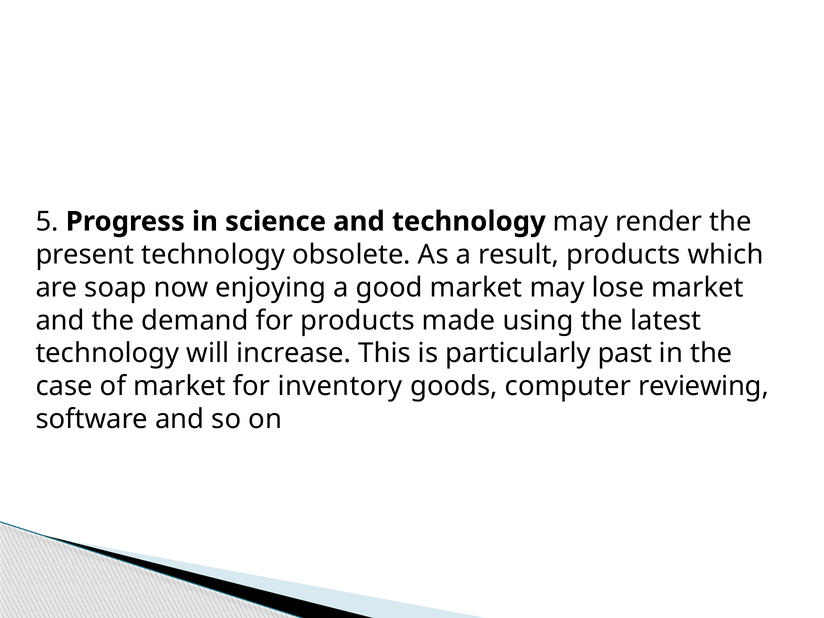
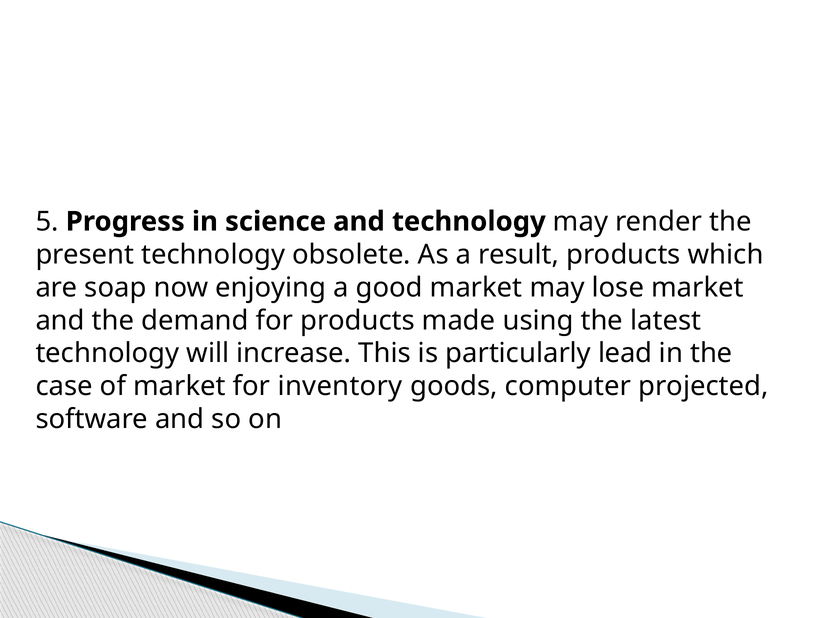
past: past -> lead (625, 353)
reviewing: reviewing -> projected (703, 386)
